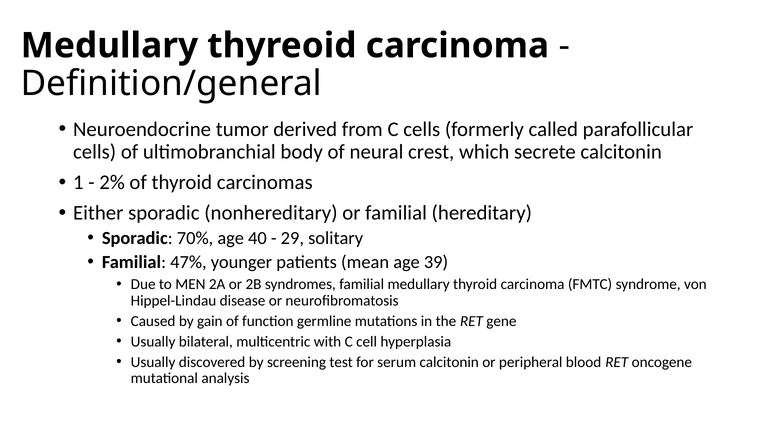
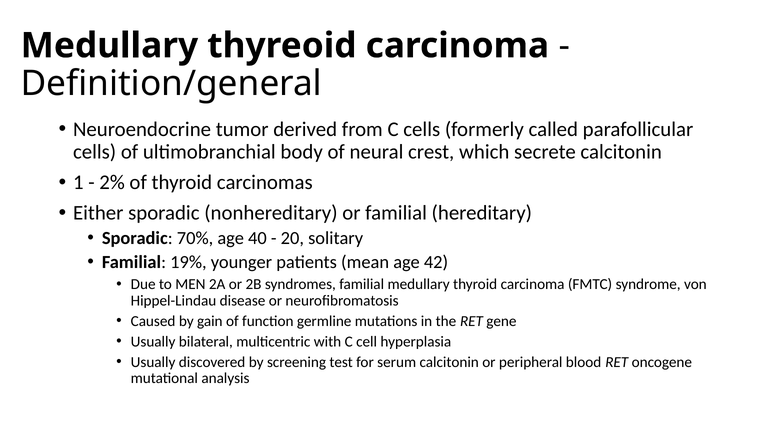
29: 29 -> 20 (292, 238)
47%: 47% -> 19% (188, 262)
39: 39 -> 42 (436, 262)
